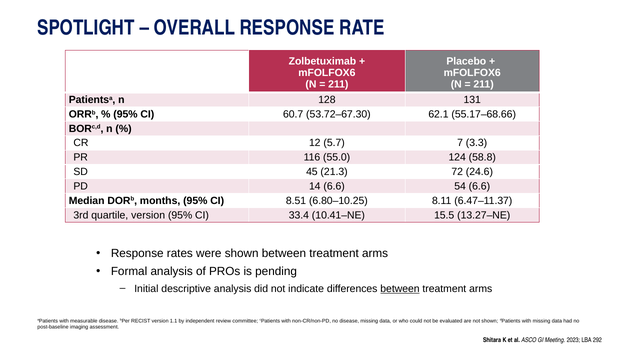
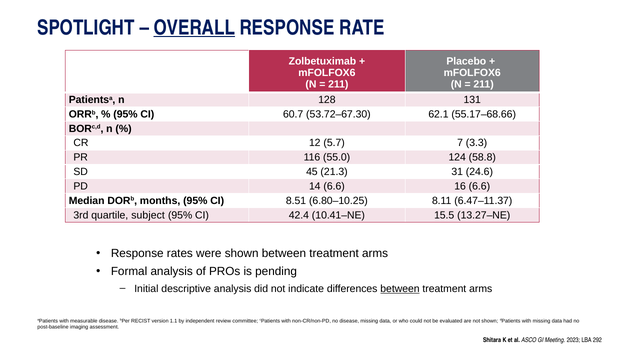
OVERALL underline: none -> present (194, 28)
72: 72 -> 31 (457, 172)
54: 54 -> 16 (460, 186)
quartile version: version -> subject (148, 215)
33.4: 33.4 -> 42.4 (299, 215)
